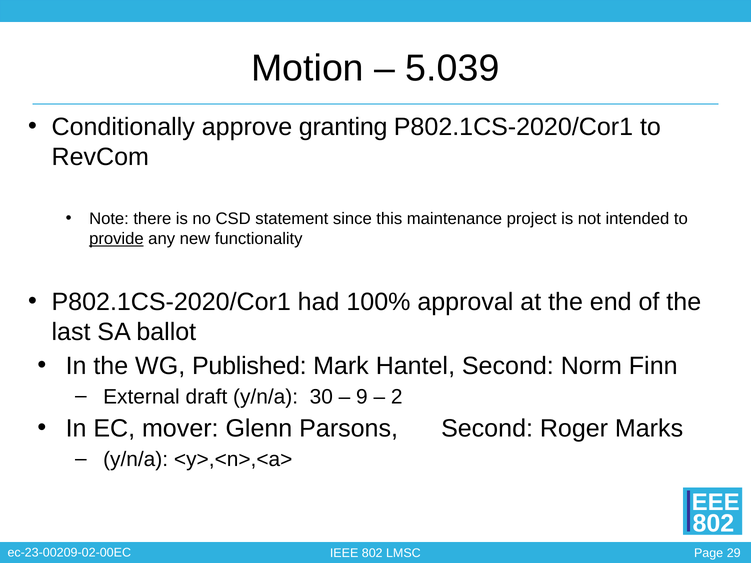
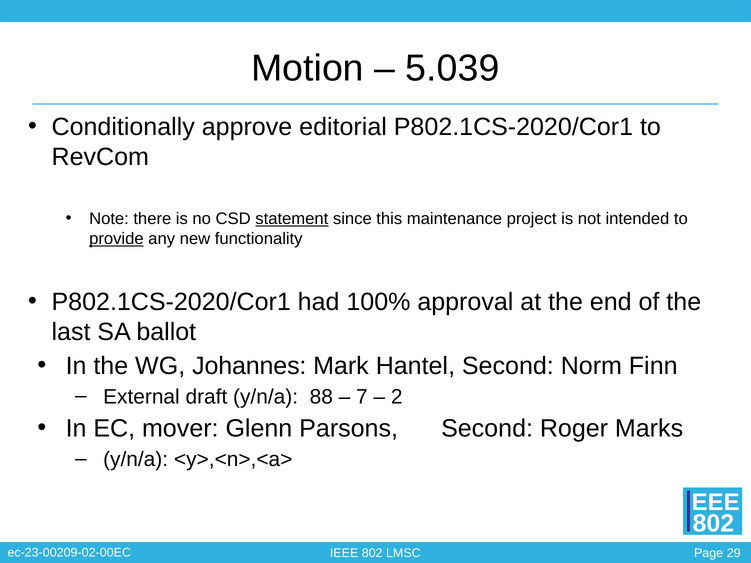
granting: granting -> editorial (343, 127)
statement underline: none -> present (292, 219)
Published: Published -> Johannes (249, 366)
30: 30 -> 88 (321, 397)
9: 9 -> 7 (362, 397)
